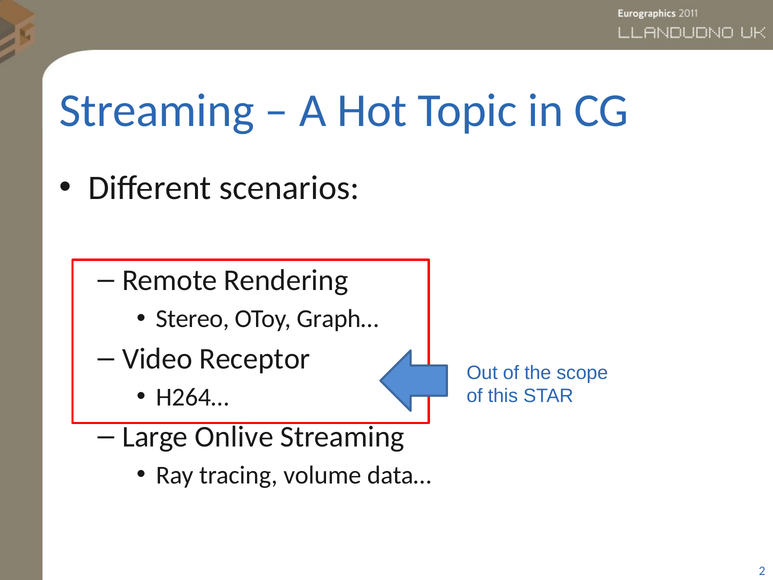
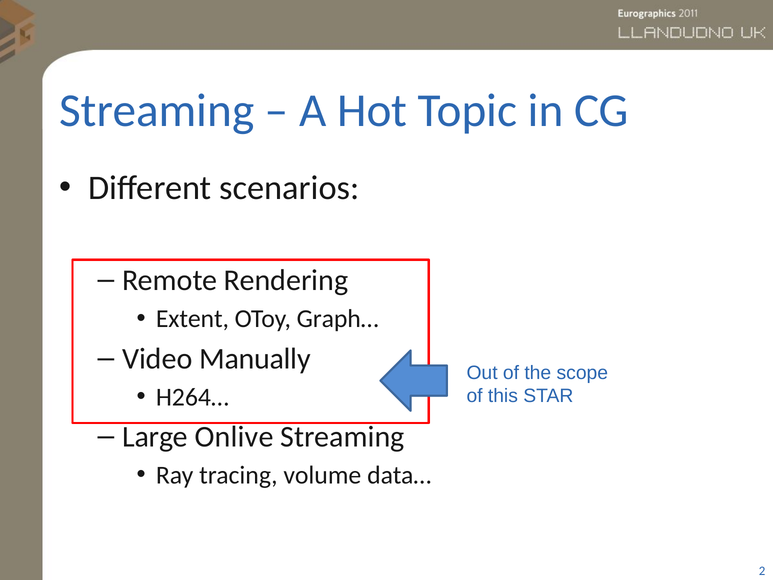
Stereo: Stereo -> Extent (192, 319)
Receptor: Receptor -> Manually (255, 359)
